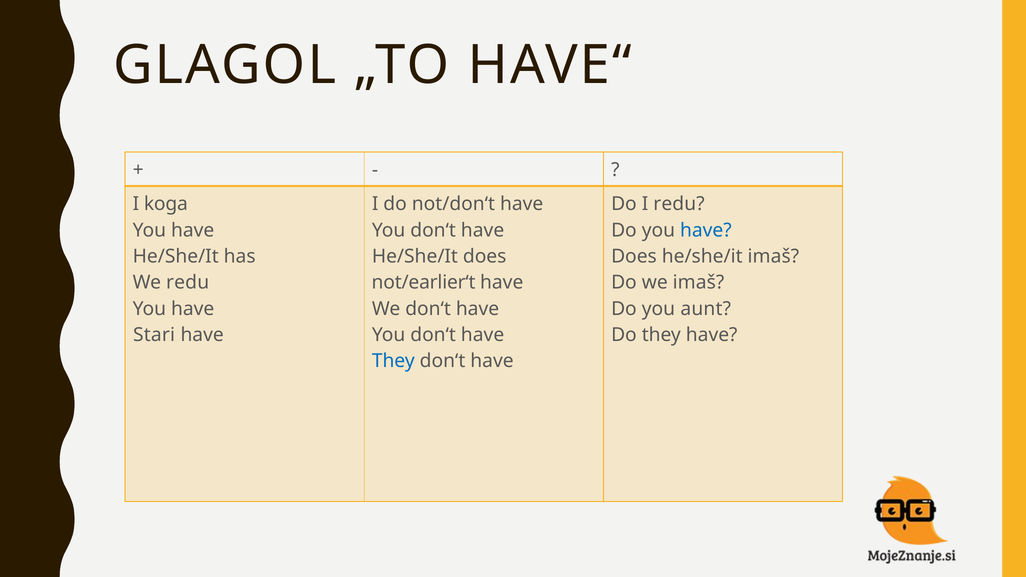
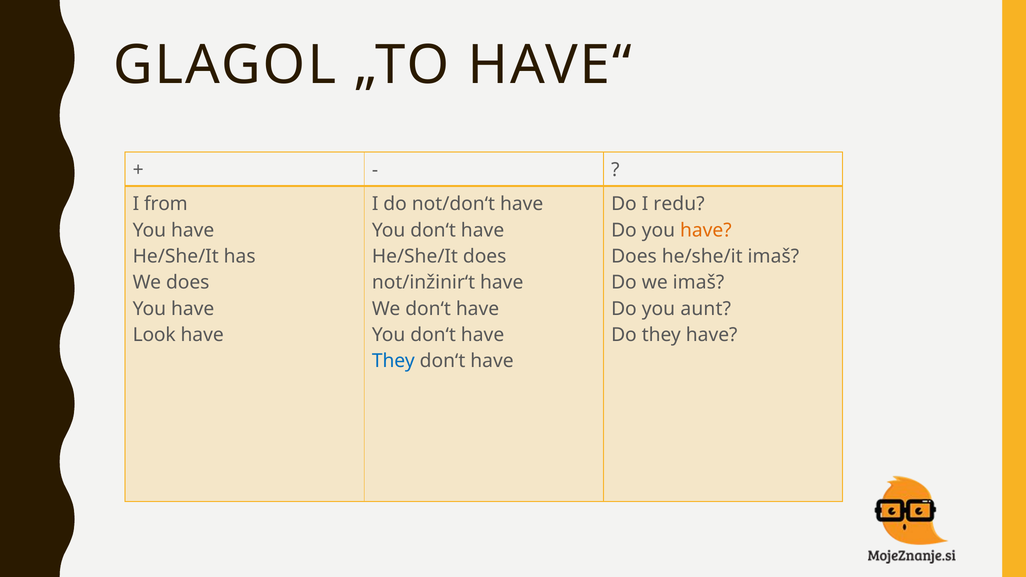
koga: koga -> from (166, 204)
have colour: blue -> orange (706, 230)
We redu: redu -> does (188, 283)
not/earlier‘t: not/earlier‘t -> not/inžinir‘t (424, 283)
Stari: Stari -> Look (154, 335)
